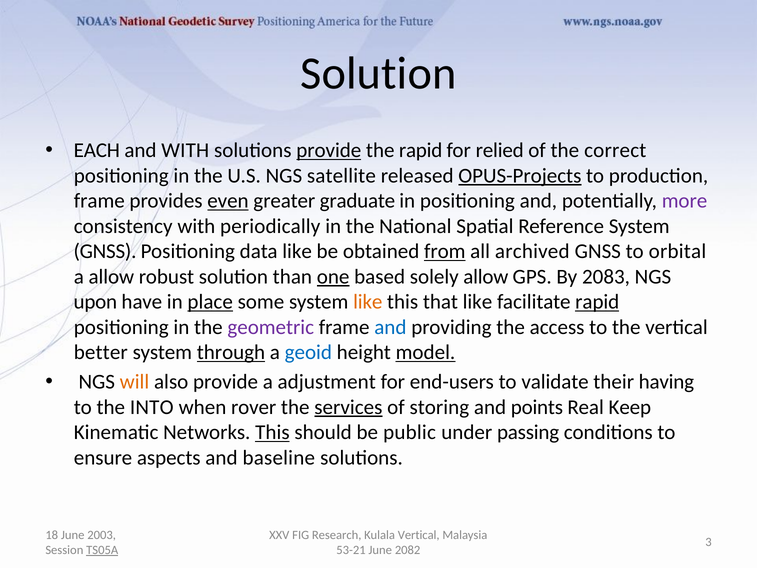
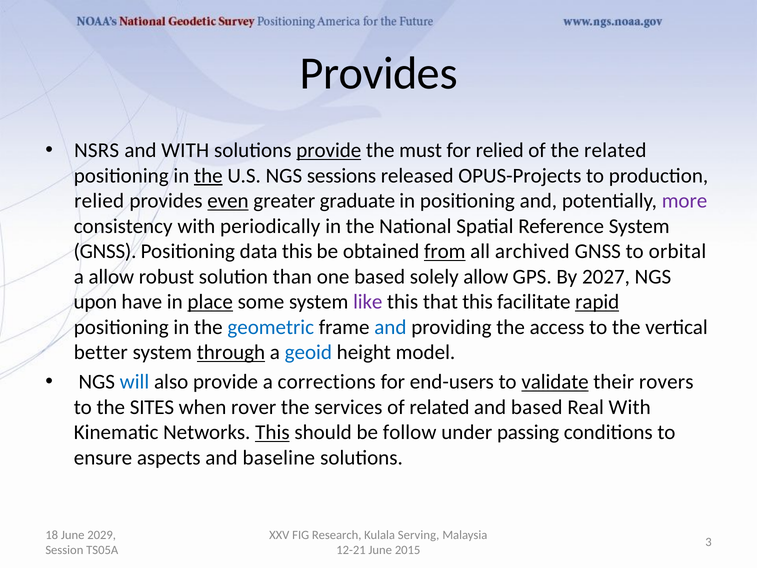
Solution: Solution -> Provides (379, 73)
EACH: EACH -> NSRS (97, 150)
the rapid: rapid -> must (421, 150)
the correct: correct -> related (615, 150)
the underline: none -> present (208, 176)
satellite: satellite -> sessions (342, 176)
OPUS-Projects underline: present -> none (520, 176)
frame: frame -> relied (99, 201)
data like: like -> this (297, 251)
one underline: present -> none (333, 277)
2083: 2083 -> 2027 (606, 277)
like colour: orange -> purple (368, 302)
that like: like -> this (478, 302)
geometric colour: purple -> blue (271, 327)
model underline: present -> none (425, 352)
will colour: orange -> blue (134, 382)
adjustment: adjustment -> corrections (327, 382)
validate underline: none -> present (555, 382)
having: having -> rovers (666, 382)
INTO: INTO -> SITES (152, 407)
services underline: present -> none (348, 407)
of storing: storing -> related (439, 407)
and points: points -> based (537, 407)
Real Keep: Keep -> With (630, 407)
public: public -> follow (410, 432)
2003: 2003 -> 2029 (102, 535)
Kulala Vertical: Vertical -> Serving (419, 535)
TS05A underline: present -> none (102, 550)
53-21: 53-21 -> 12-21 (351, 550)
2082: 2082 -> 2015 (408, 550)
